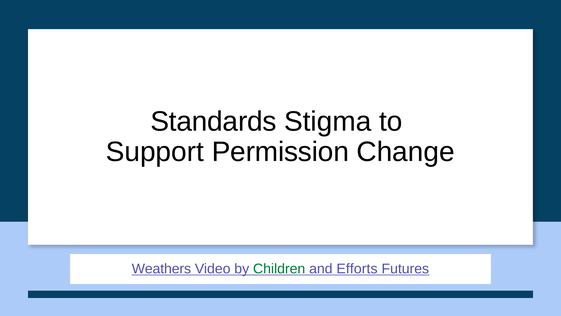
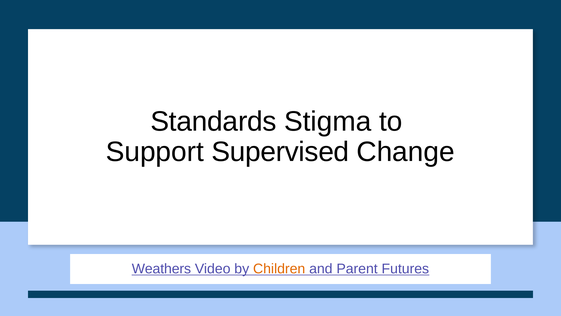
Permission: Permission -> Supervised (280, 152)
Children colour: green -> orange (279, 269)
Efforts: Efforts -> Parent (357, 269)
